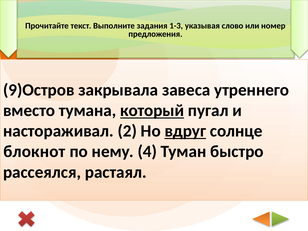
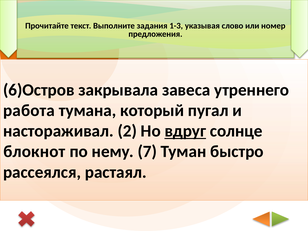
9)Остров: 9)Остров -> 6)Остров (39, 90)
вместо: вместо -> работа (29, 111)
который underline: present -> none (152, 111)
4: 4 -> 7 (147, 152)
